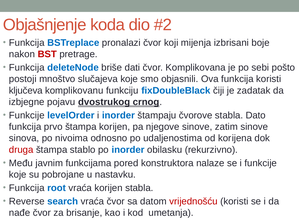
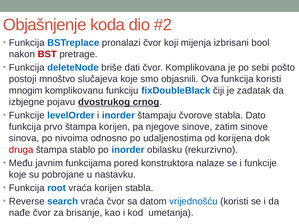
boje: boje -> bool (261, 43)
ključeva: ključeva -> mnogim (26, 91)
vrijednošću colour: red -> blue (193, 202)
